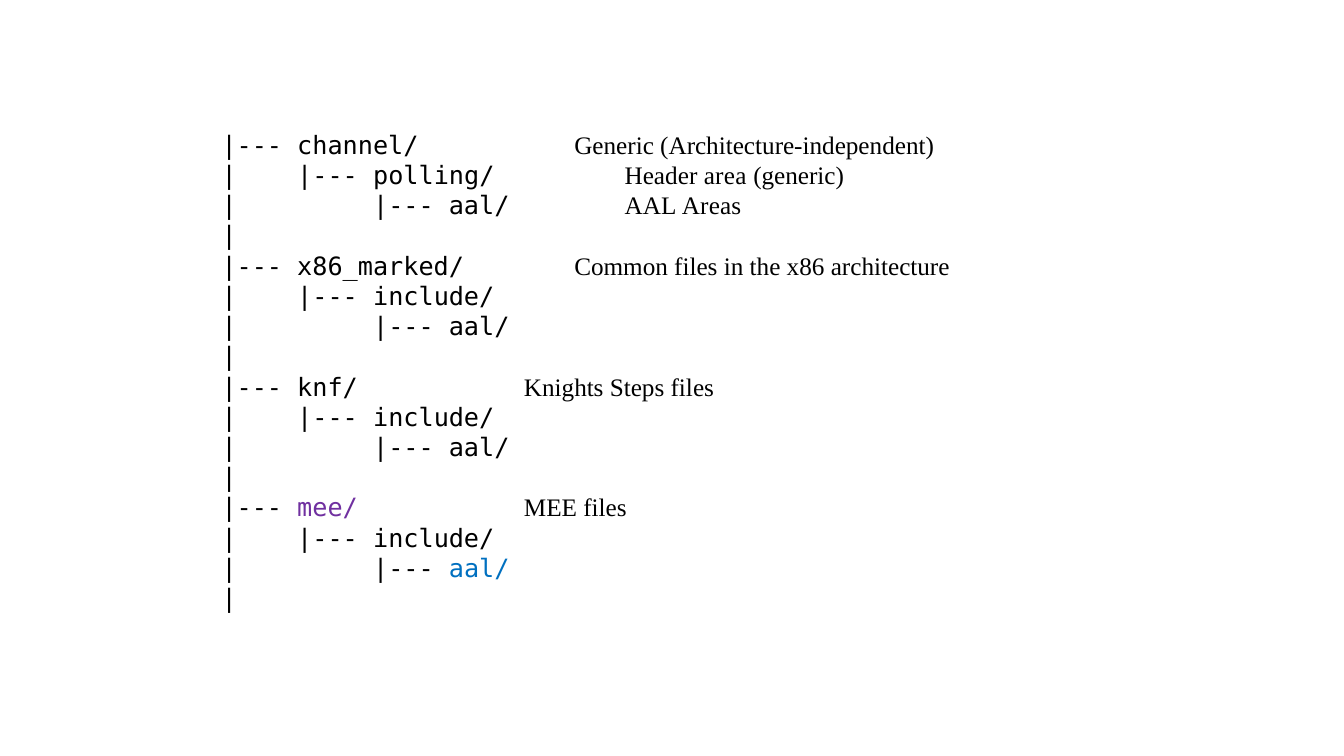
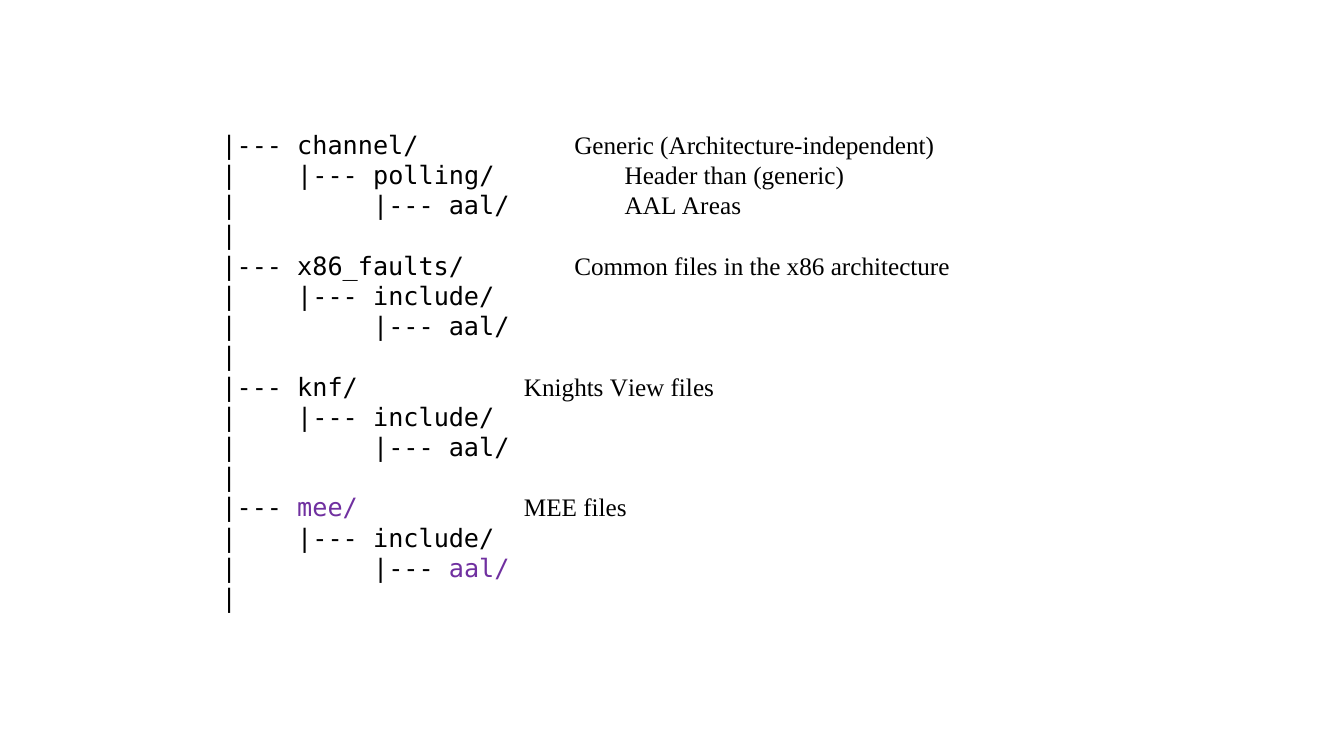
area: area -> than (725, 176)
x86_marked/: x86_marked/ -> x86_faults/ (381, 267)
Steps: Steps -> View (637, 388)
aal/ colour: blue -> purple (479, 569)
